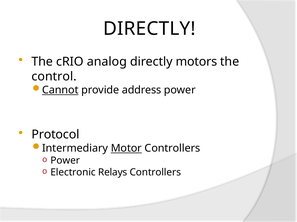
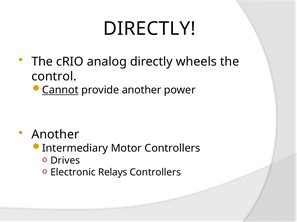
motors: motors -> wheels (196, 62)
provide address: address -> another (142, 90)
Protocol: Protocol -> Another (55, 135)
Motor underline: present -> none (126, 149)
Power: Power -> Drives (65, 161)
